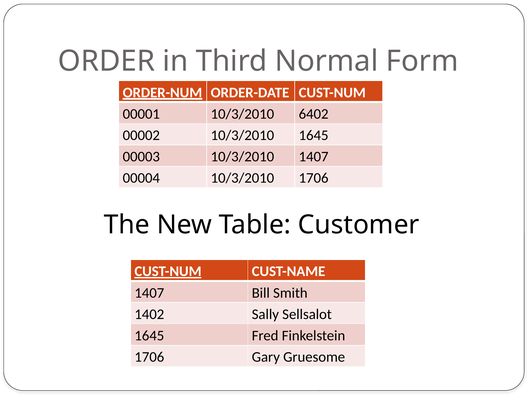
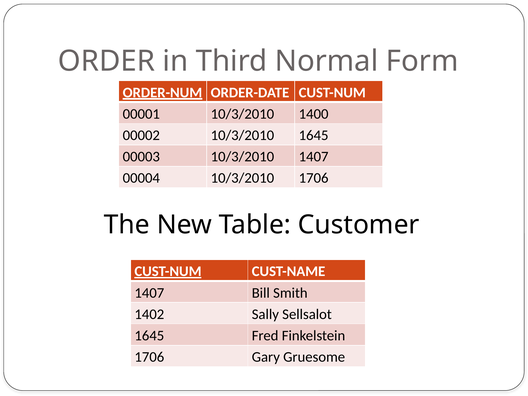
6402: 6402 -> 1400 (314, 114)
